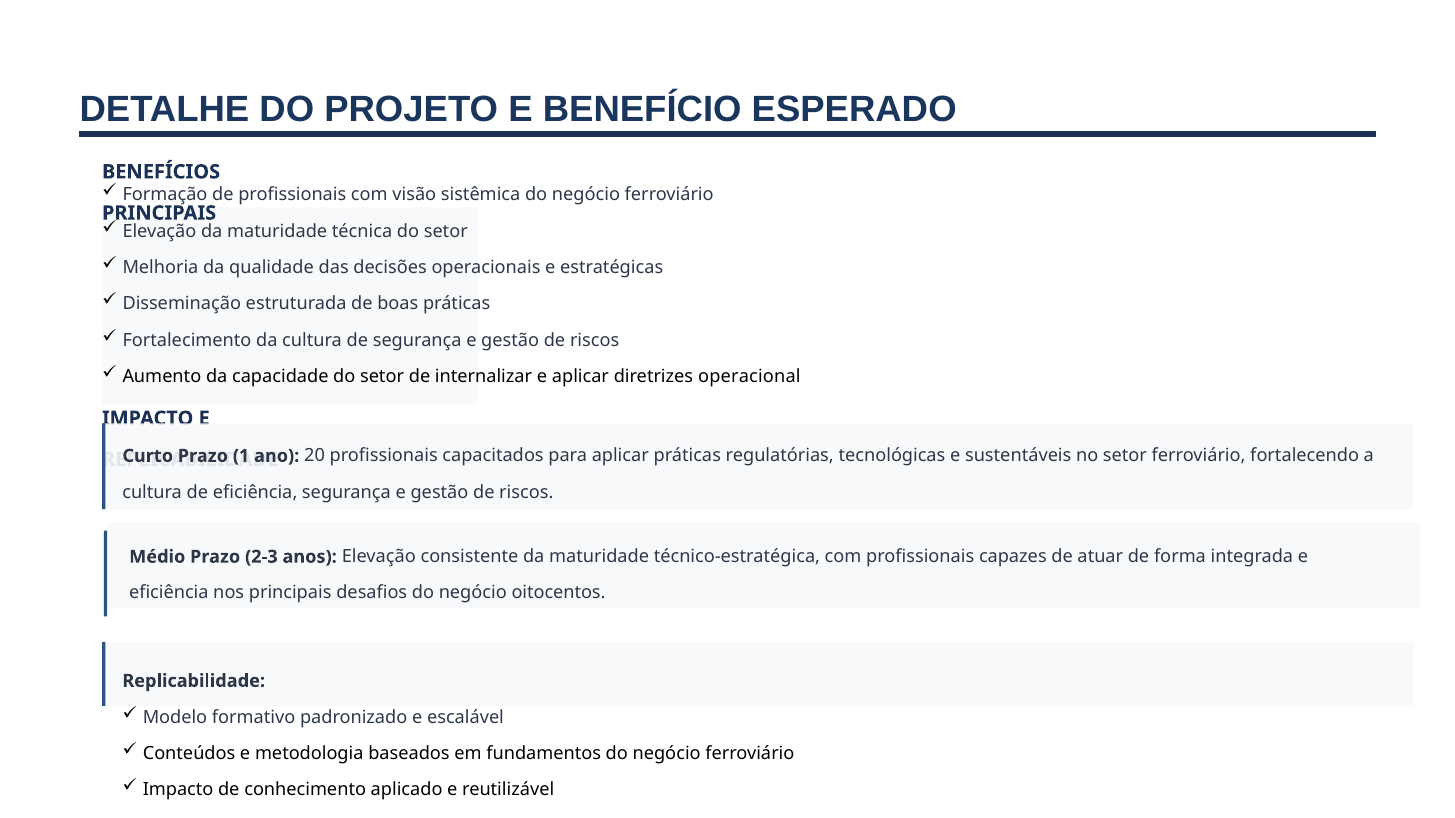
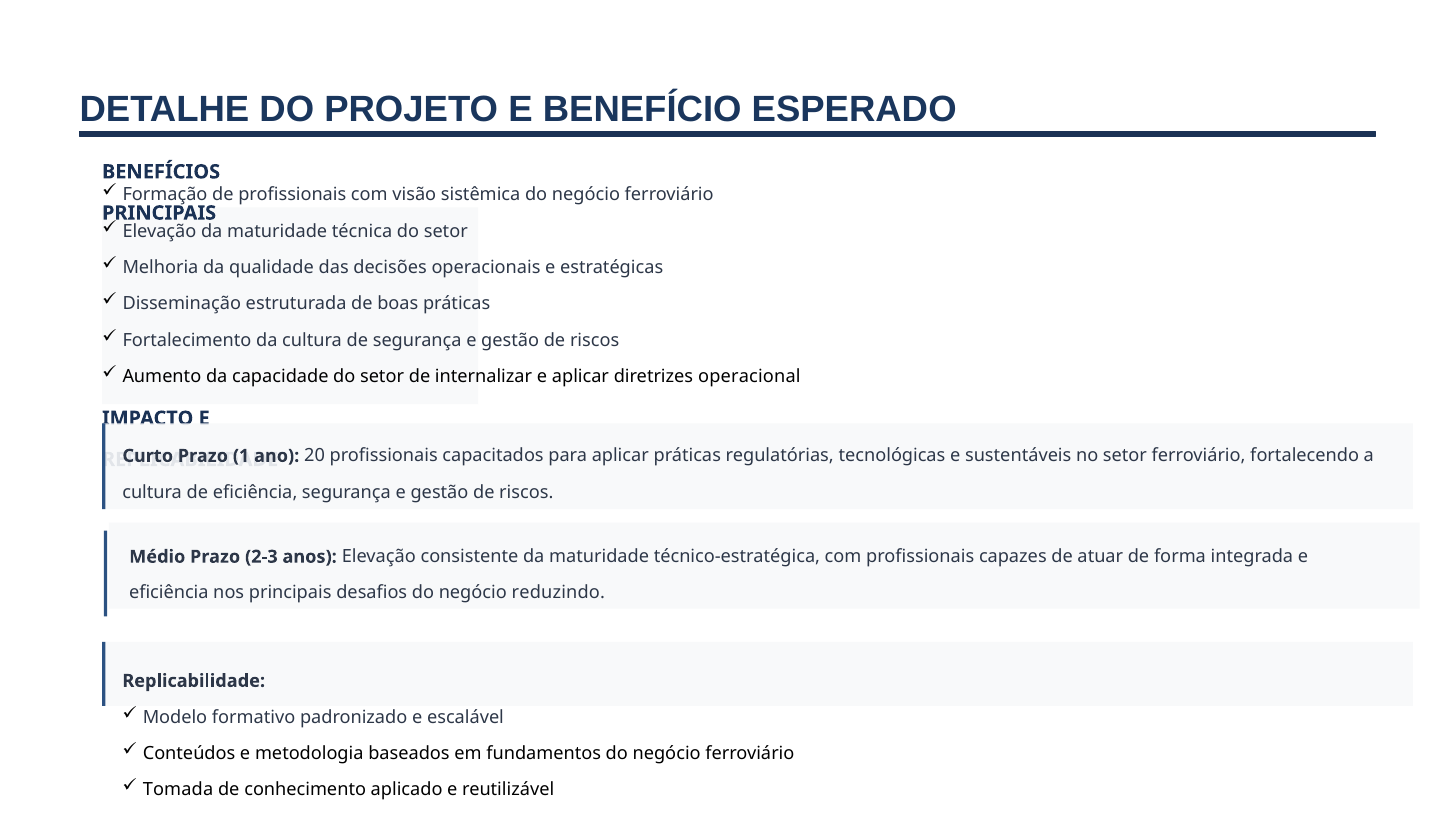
oitocentos: oitocentos -> reduzindo (558, 593)
Impacto: Impacto -> Tomada (178, 790)
